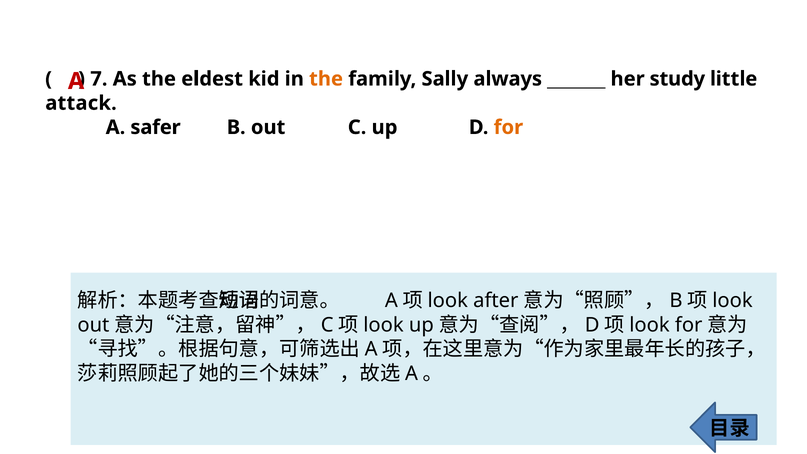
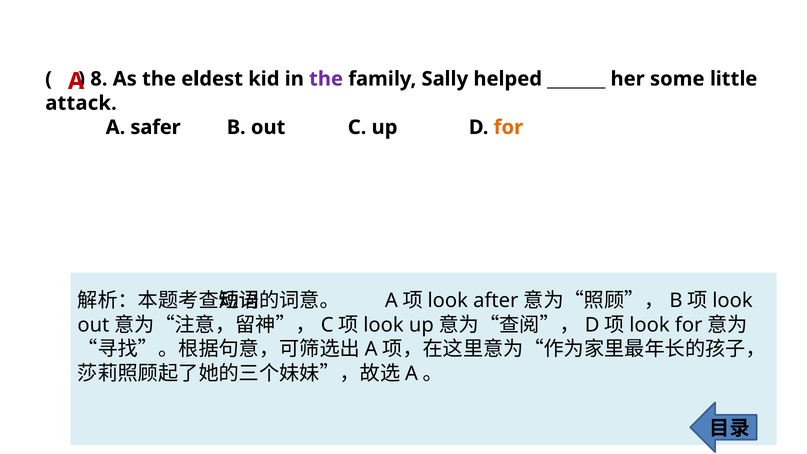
7: 7 -> 8 (99, 79)
the colour: orange -> purple (326, 79)
always: always -> helped (508, 79)
study: study -> some (677, 79)
